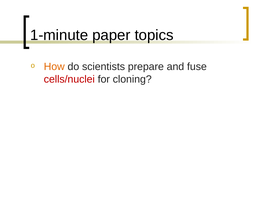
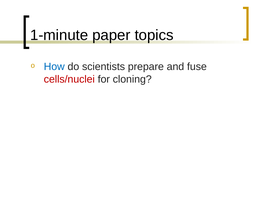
How colour: orange -> blue (54, 67)
